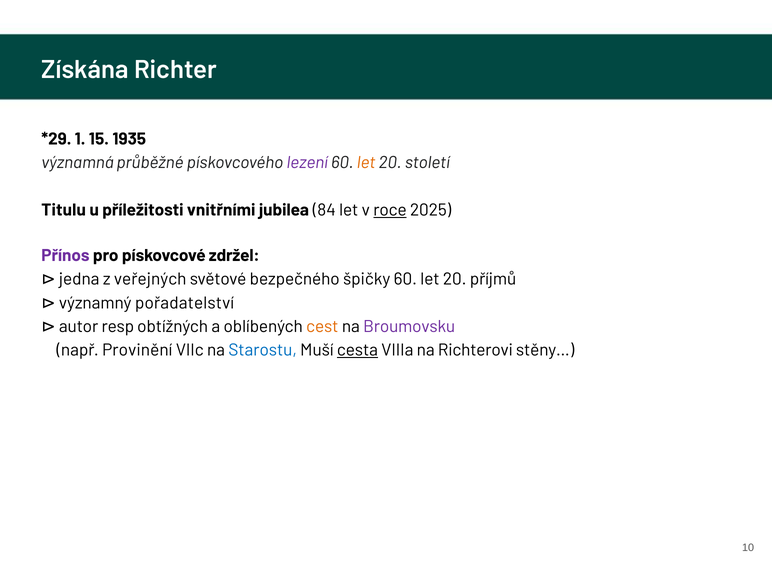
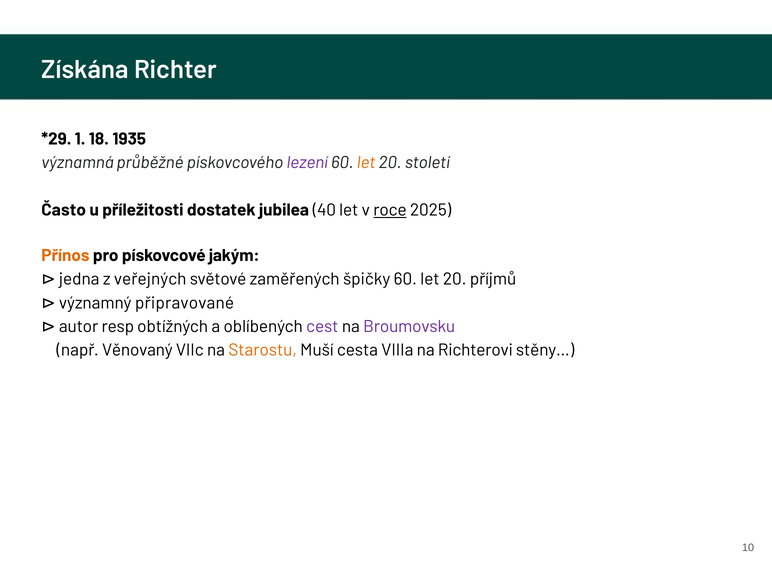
15: 15 -> 18 (99, 139)
Titulu: Titulu -> Často (64, 210)
vnitřními: vnitřními -> dostatek (221, 210)
84: 84 -> 40 (324, 210)
Přínos colour: purple -> orange (65, 256)
zdržel: zdržel -> jakým (234, 256)
bezpečného: bezpečného -> zaměřených (295, 279)
pořadatelství: pořadatelství -> připravované (184, 303)
cest colour: orange -> purple (322, 327)
Provinění: Provinění -> Věnovaný (137, 350)
Starostu colour: blue -> orange (263, 350)
cesta underline: present -> none (357, 350)
